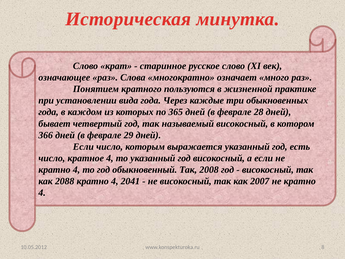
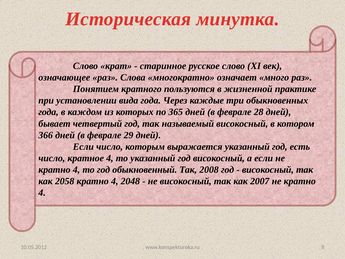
2088: 2088 -> 2058 (65, 181)
2041: 2041 -> 2048 (130, 181)
